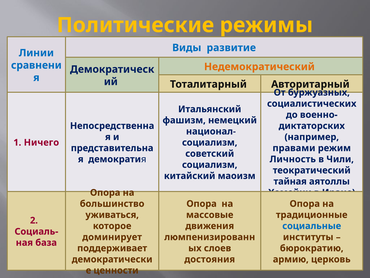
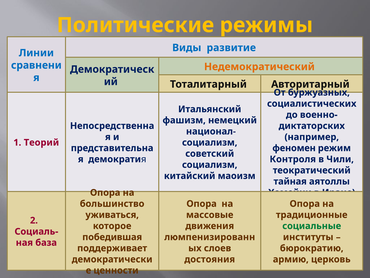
Ничего: Ничего -> Теорий (41, 142)
правами: правами -> феномен (294, 148)
Личность: Личность -> Контроля (293, 159)
социальные colour: blue -> green (312, 226)
доминирует: доминирует -> победившая (112, 237)
